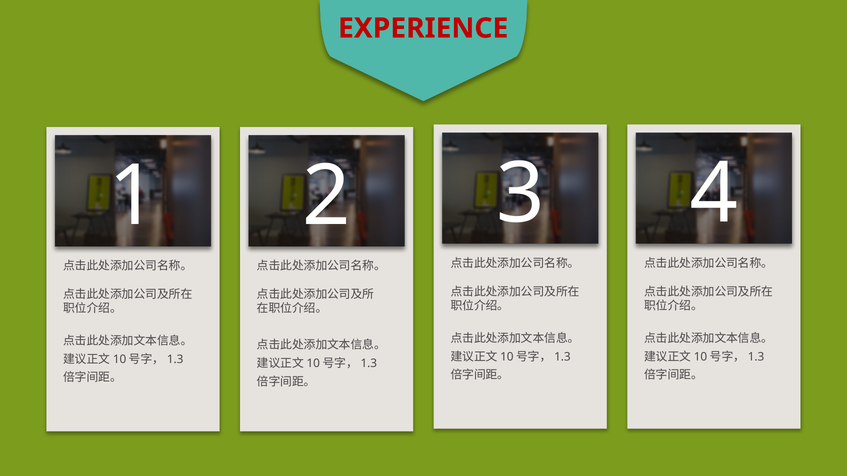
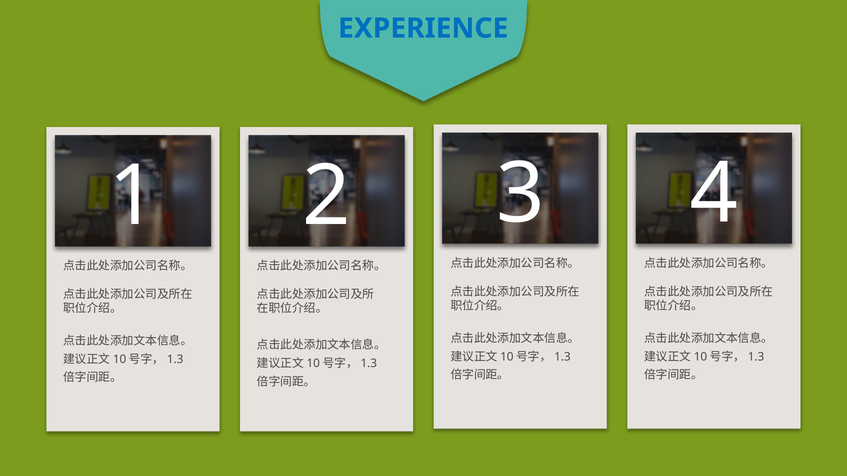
EXPERIENCE colour: red -> blue (423, 28)
